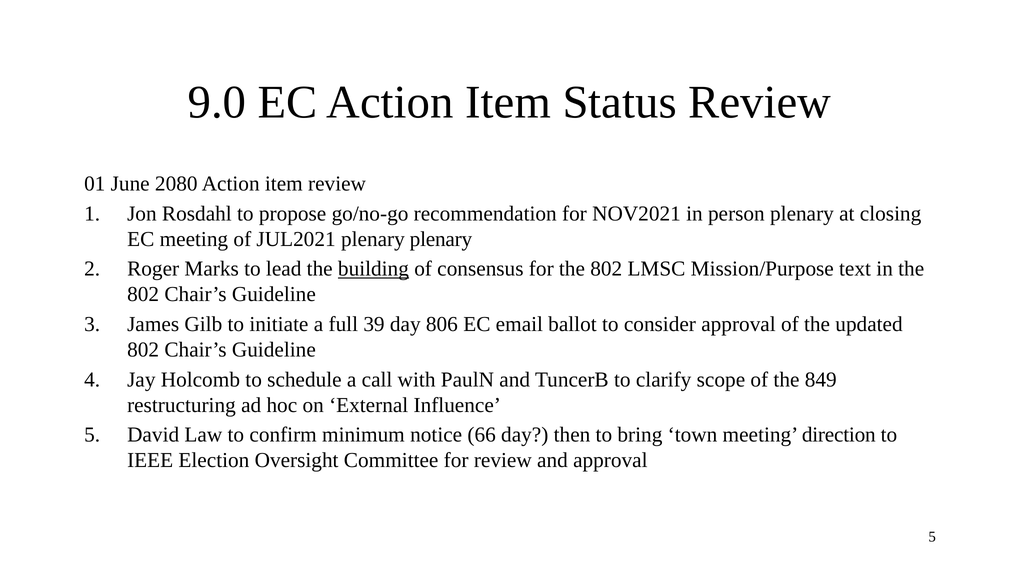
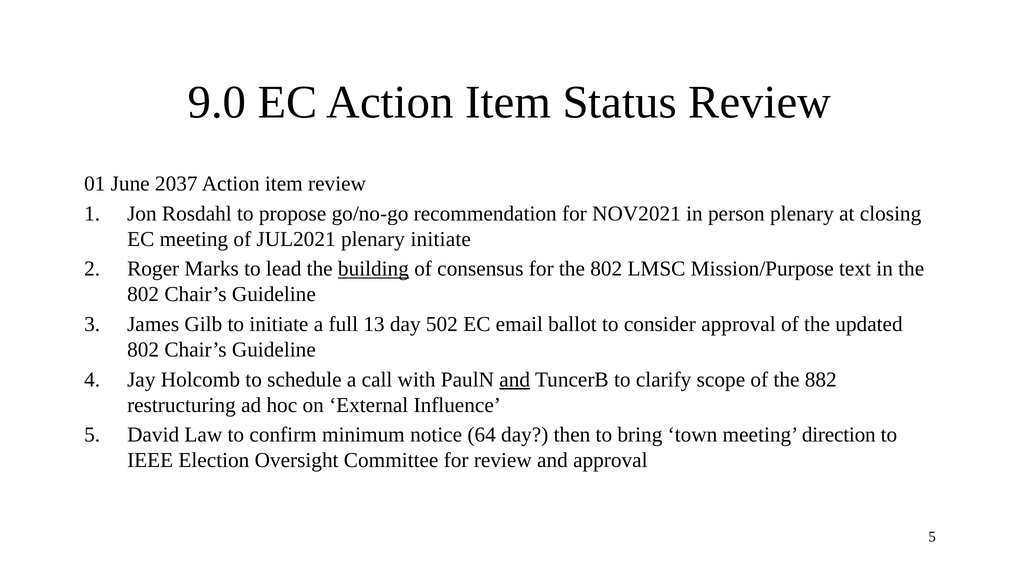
2080: 2080 -> 2037 (176, 184)
plenary plenary: plenary -> initiate (441, 239)
39: 39 -> 13 (374, 324)
806: 806 -> 502 (442, 324)
and underline: none -> present (515, 379)
849: 849 -> 882 (821, 379)
66: 66 -> 64 (482, 435)
